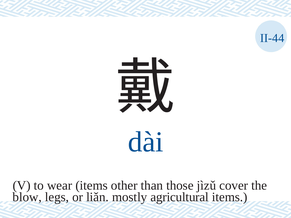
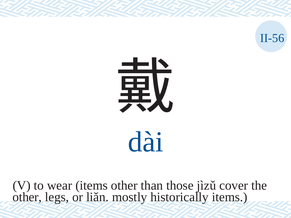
II-44: II-44 -> II-56 (272, 38)
blow: blow -> other (27, 197)
agricultural: agricultural -> historically (180, 197)
